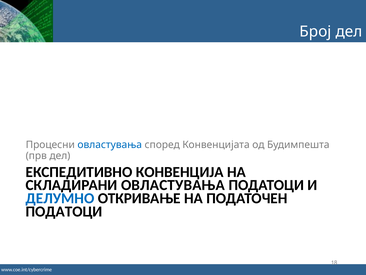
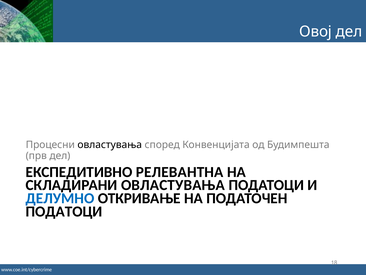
Број: Број -> Овој (316, 32)
овластувања colour: blue -> black (110, 145)
КОНВЕНЦИЈА: КОНВЕНЦИЈА -> РЕЛЕВАНТНА (180, 172)
